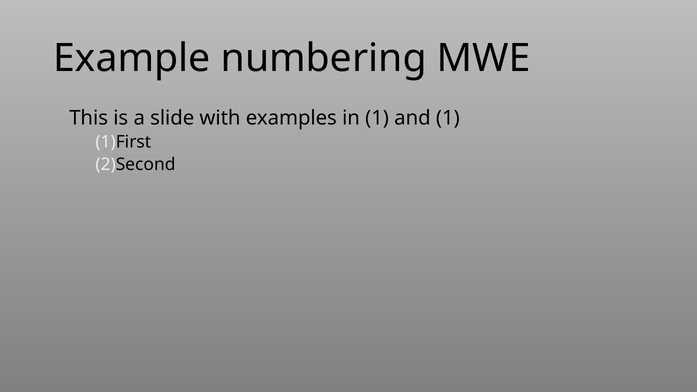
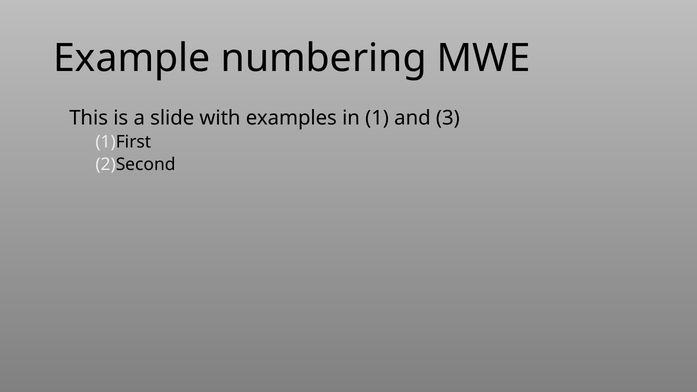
and 1: 1 -> 3 (448, 118)
